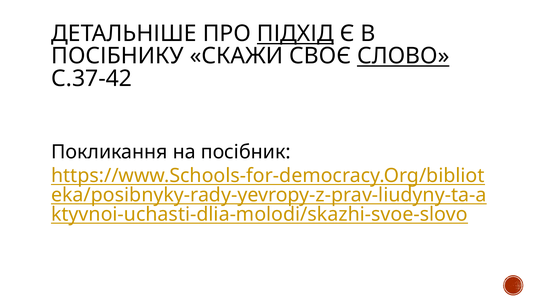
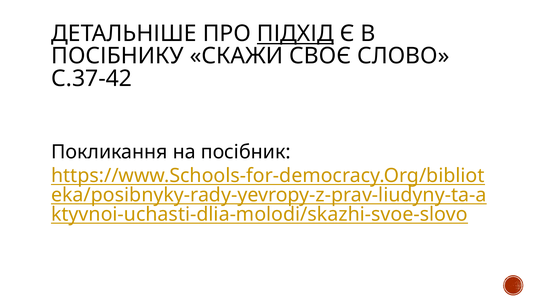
СЛОВО underline: present -> none (403, 56)
